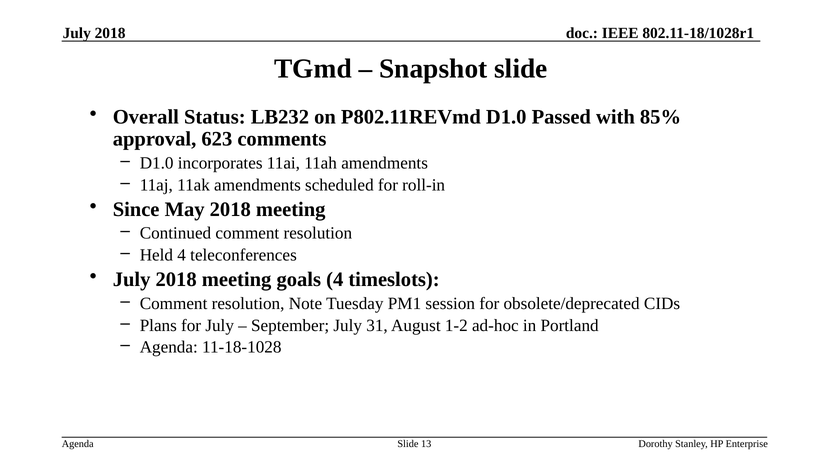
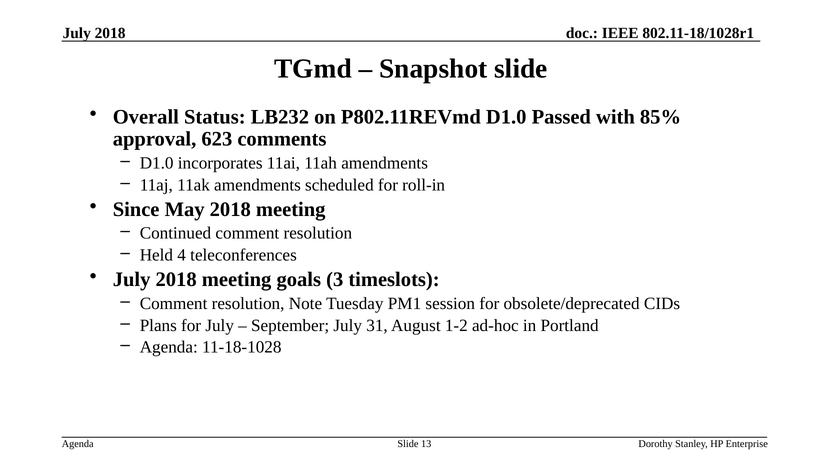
goals 4: 4 -> 3 (335, 279)
